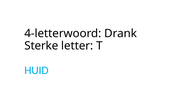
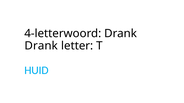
Sterke: Sterke -> Drank (41, 46)
